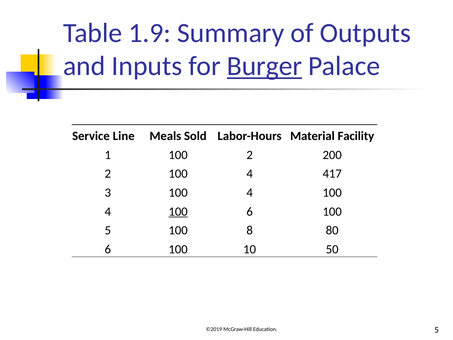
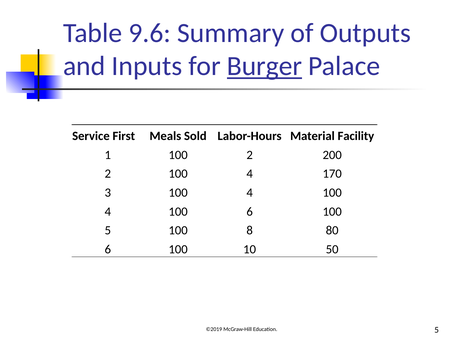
1.9: 1.9 -> 9.6 (150, 33)
Line: Line -> First (124, 136)
417: 417 -> 170 (332, 174)
100 underline: present -> none (178, 211)
